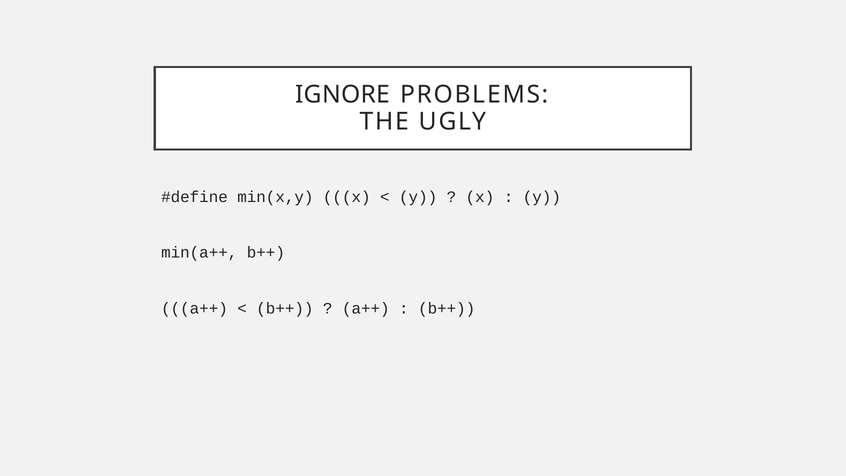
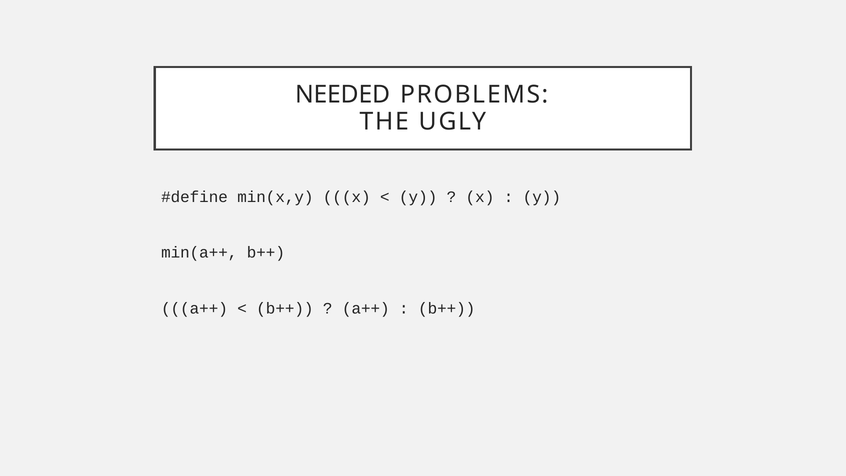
IGNORE: IGNORE -> NEEDED (343, 95)
